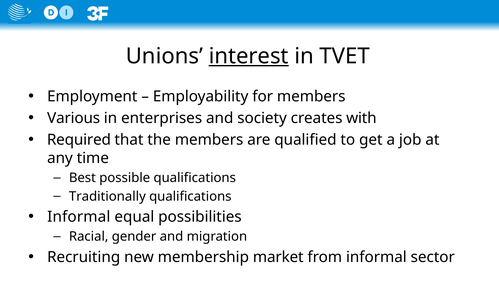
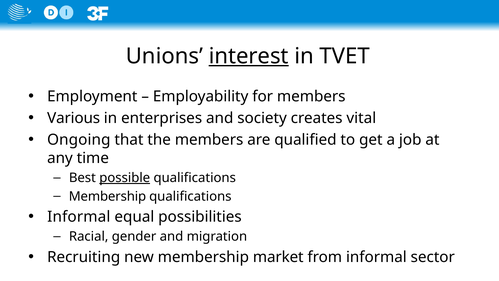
with: with -> vital (361, 118)
Required: Required -> Ongoing (79, 140)
possible underline: none -> present (125, 178)
Traditionally: Traditionally -> Membership (107, 196)
